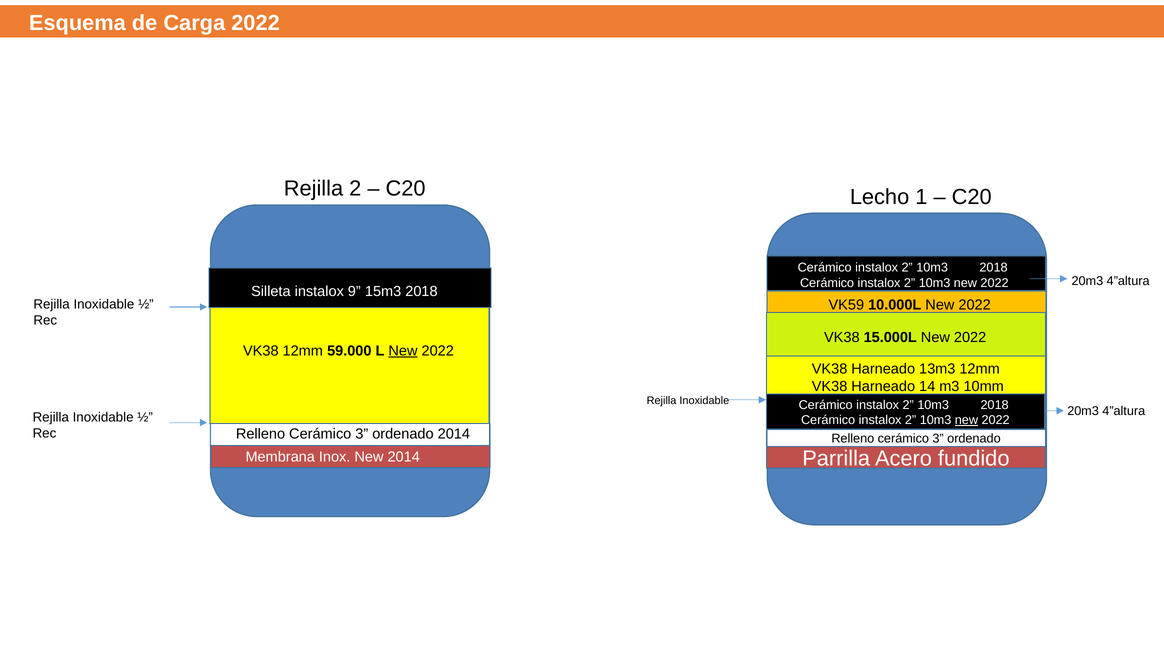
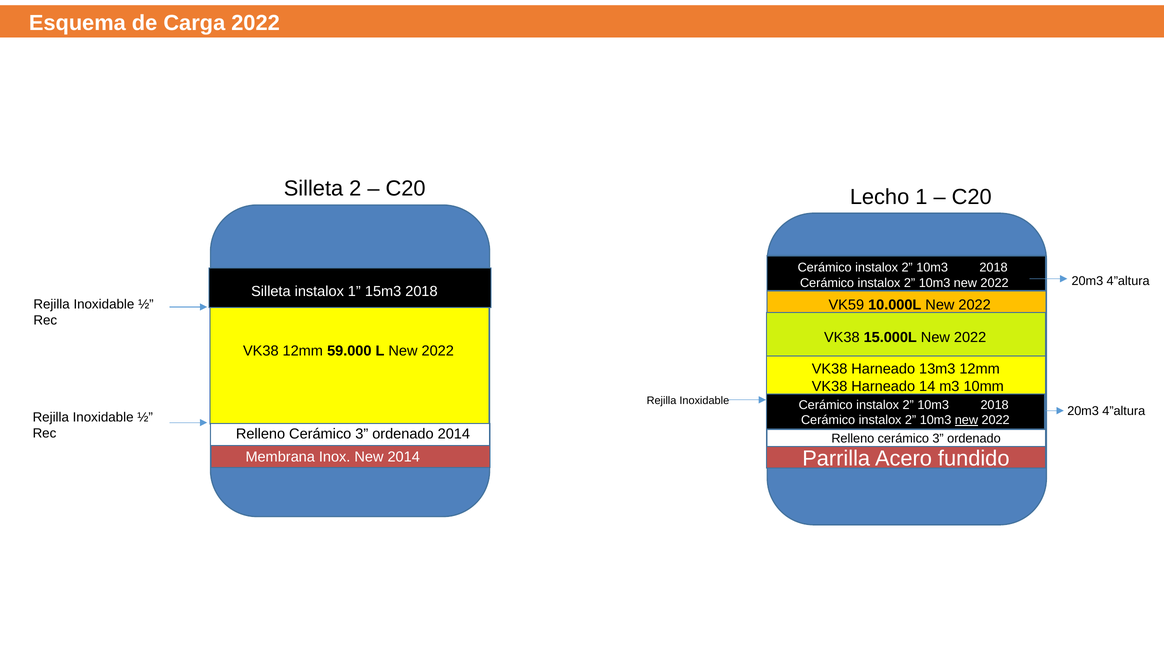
Rejilla: Rejilla -> Silleta (313, 188)
instalox 9: 9 -> 1 (354, 291)
New underline: present -> none (403, 351)
